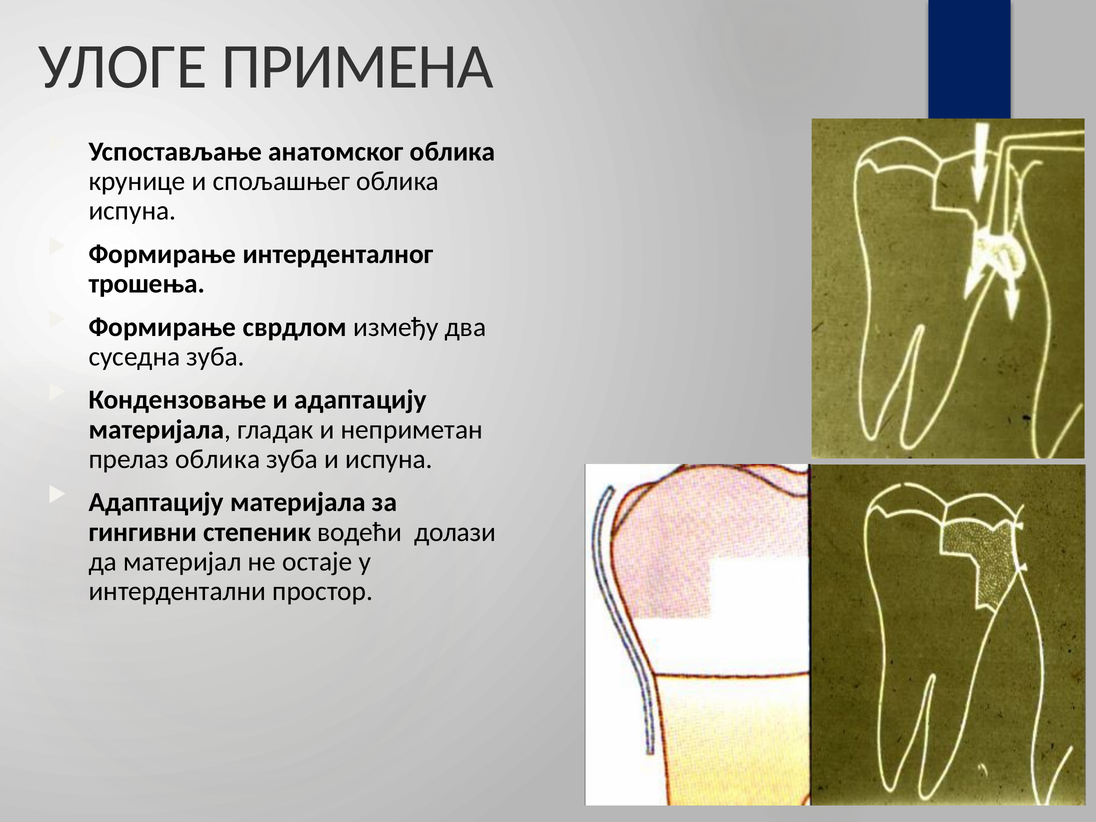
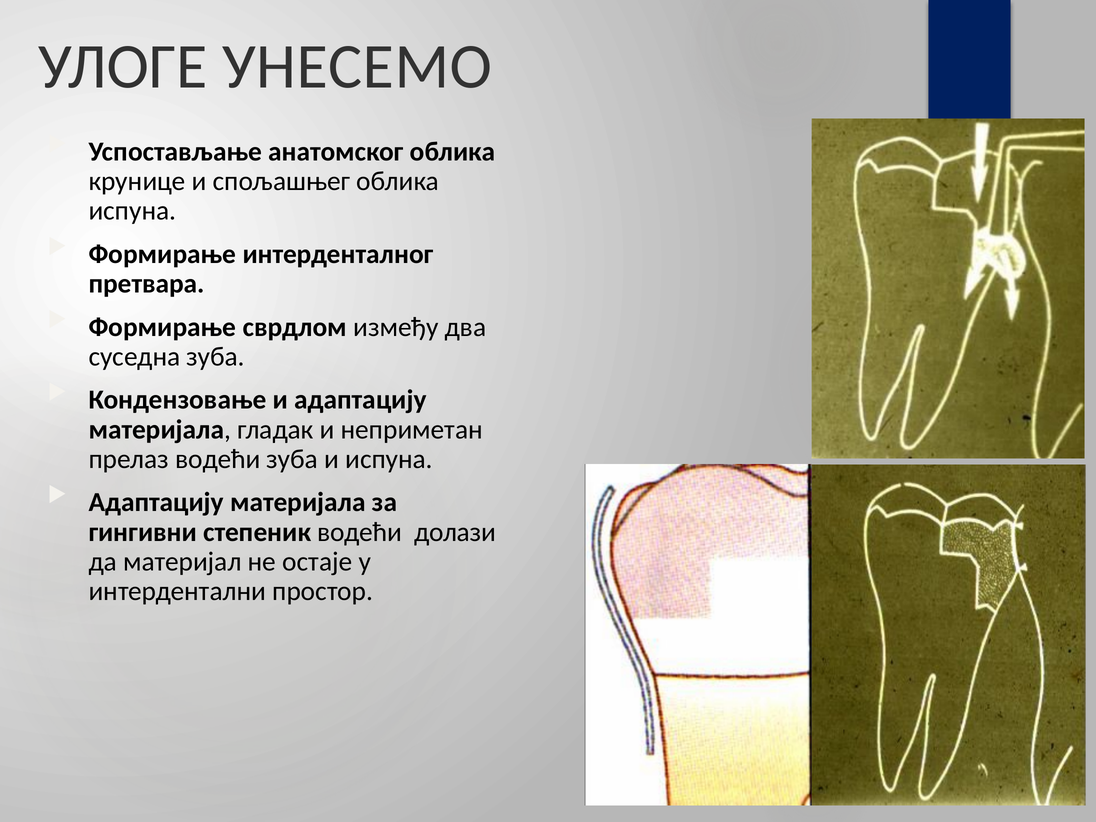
ПРИМЕНА: ПРИМЕНА -> УНЕСЕМО (357, 67)
трошења: трошења -> претвара (147, 284)
прелаз облика: облика -> водећи (218, 459)
